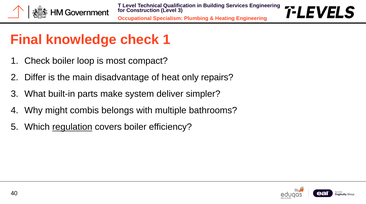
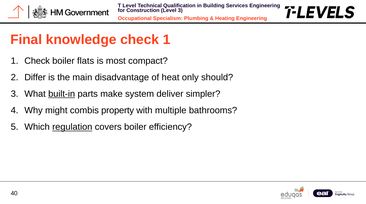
loop: loop -> flats (86, 61)
repairs: repairs -> should (217, 78)
built-in underline: none -> present (62, 94)
belongs: belongs -> property (118, 111)
